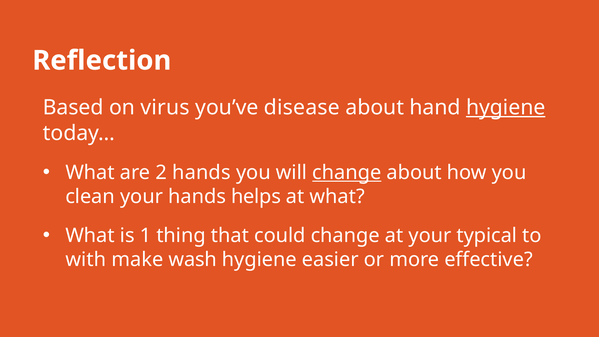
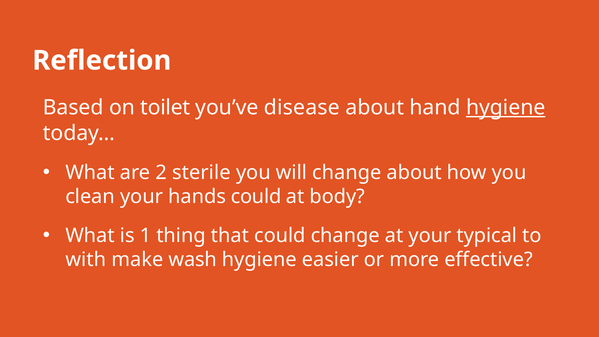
virus: virus -> toilet (165, 108)
2 hands: hands -> sterile (201, 173)
change underline: present -> none (347, 173)
hands helps: helps -> could (256, 197)
at what: what -> body (337, 197)
